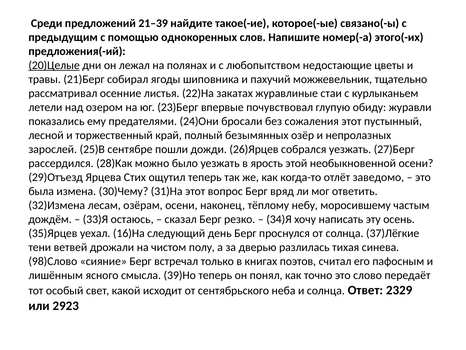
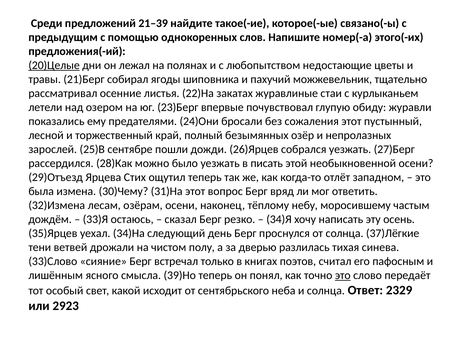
ярость: ярость -> писать (267, 163)
заведомо: заведомо -> западном (378, 177)
16)На: 16)На -> 34)На (129, 233)
98)Слово: 98)Слово -> 33)Слово (53, 261)
это underline: none -> present (343, 275)
